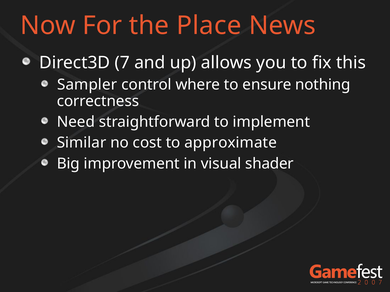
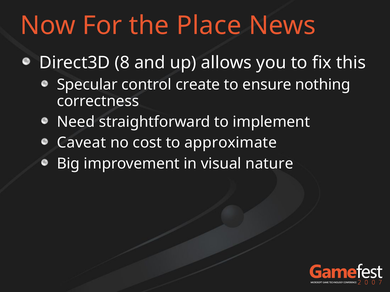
7: 7 -> 8 (122, 63)
Sampler: Sampler -> Specular (87, 85)
where: where -> create (198, 85)
Similar: Similar -> Caveat (81, 143)
shader: shader -> nature (269, 164)
